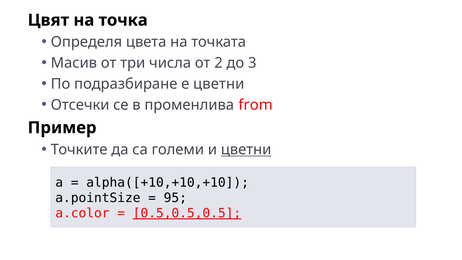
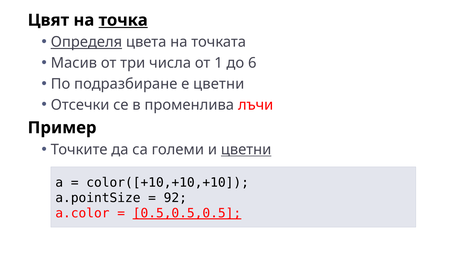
точка underline: none -> present (123, 20)
Определя underline: none -> present (86, 42)
2: 2 -> 1 (218, 63)
3: 3 -> 6 (252, 63)
from: from -> лъчи (256, 105)
alpha([+10,+10,+10: alpha([+10,+10,+10 -> color([+10,+10,+10 (168, 182)
95: 95 -> 92 (175, 198)
